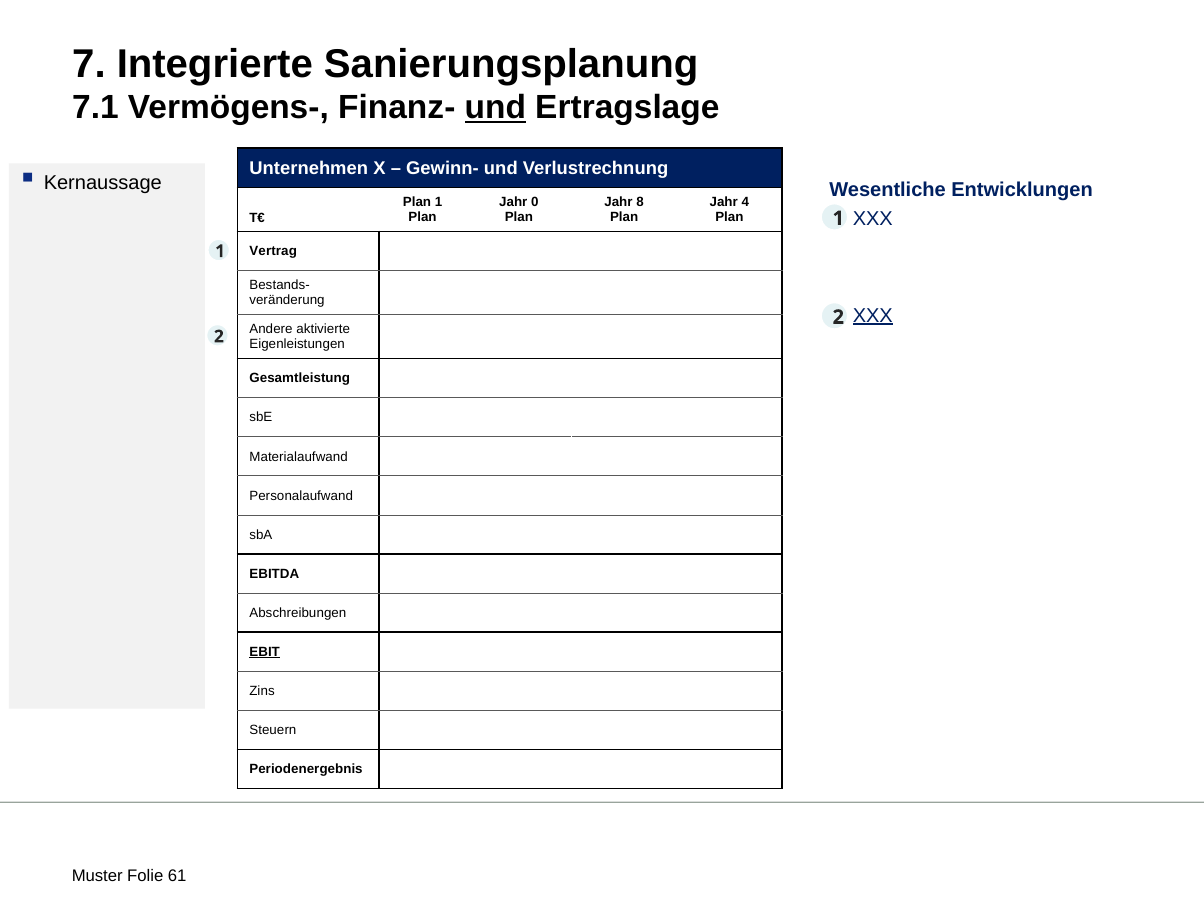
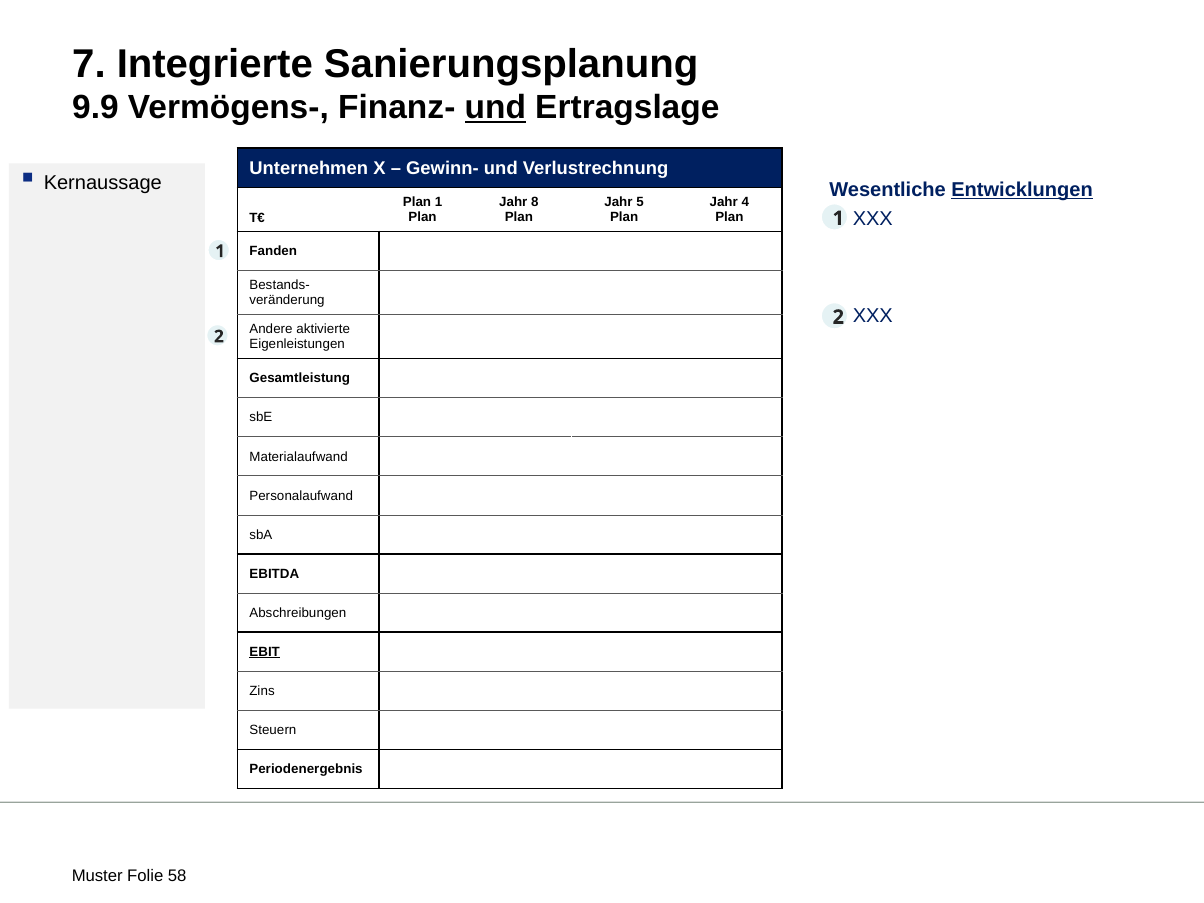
7.1: 7.1 -> 9.9 (95, 107)
Entwicklungen underline: none -> present (1022, 190)
0: 0 -> 8 (535, 202)
8: 8 -> 5 (640, 202)
Vertrag: Vertrag -> Fanden (273, 251)
XXX underline: present -> none (873, 315)
61: 61 -> 58 (177, 876)
